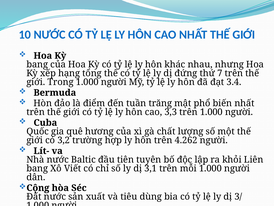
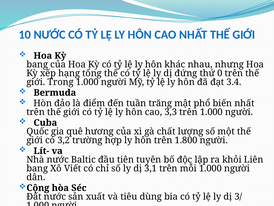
7: 7 -> 0 (220, 73)
4.262: 4.262 -> 1.800 (186, 140)
